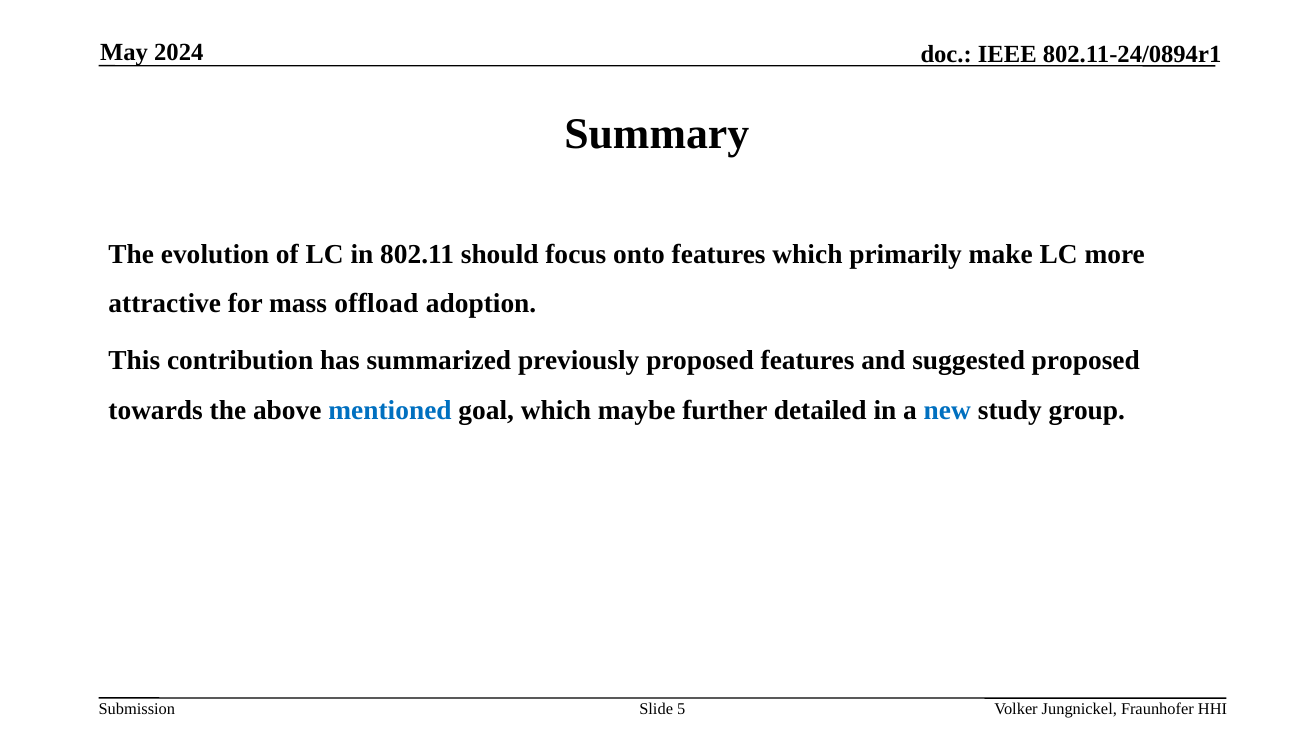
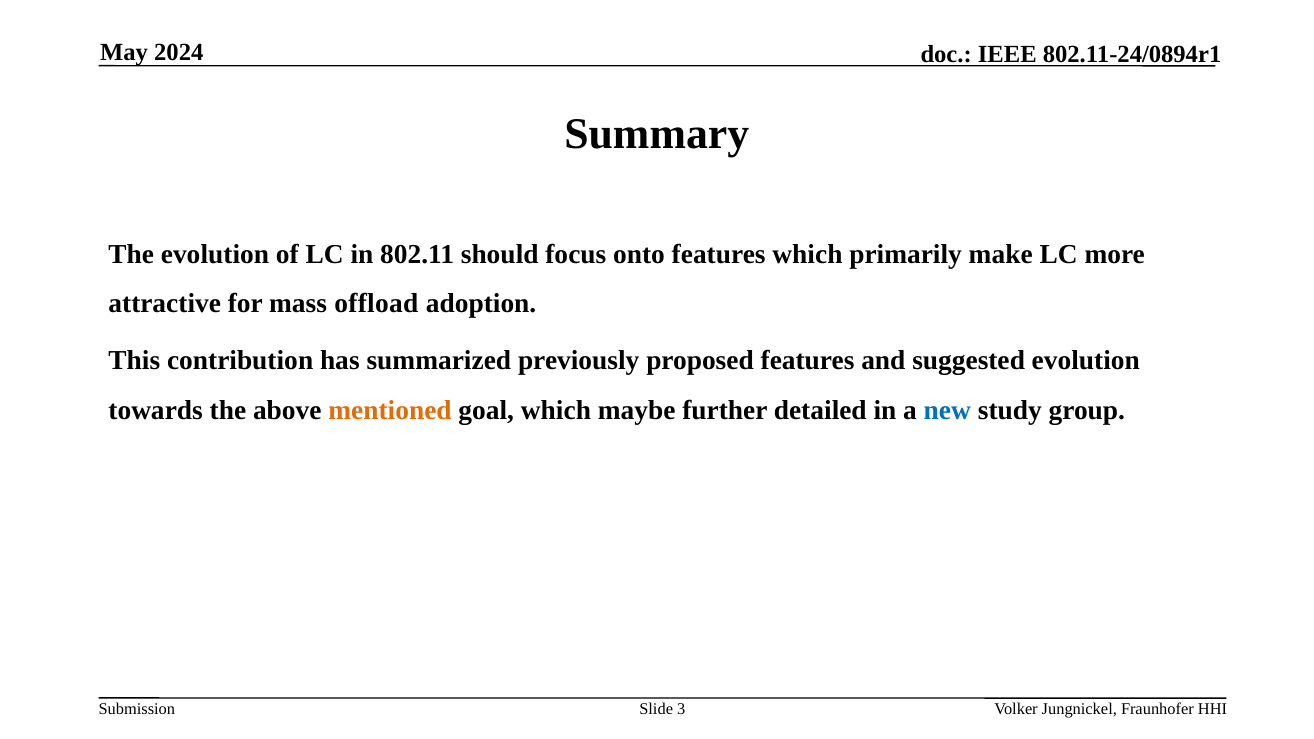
suggested proposed: proposed -> evolution (1086, 361)
mentioned colour: blue -> orange (390, 410)
5: 5 -> 3 (681, 709)
